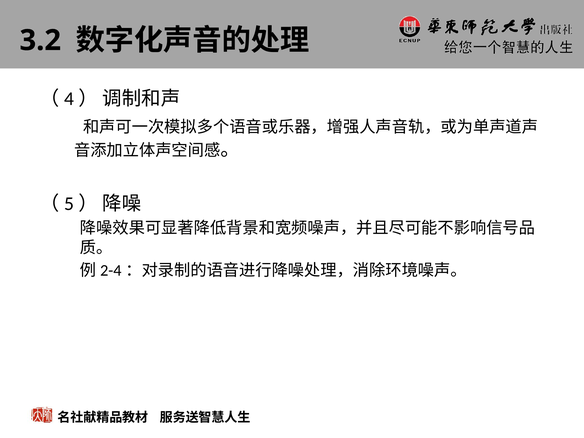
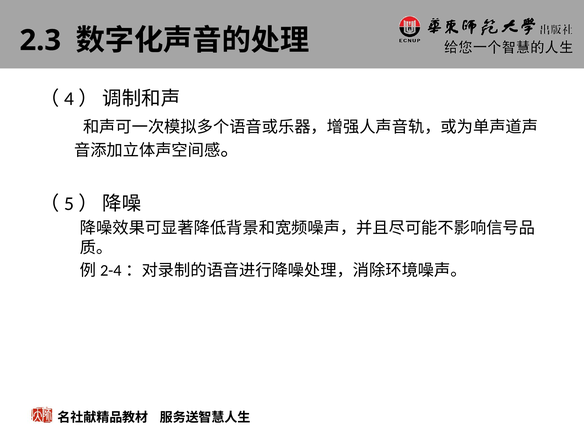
3.2: 3.2 -> 2.3 (40, 40)
